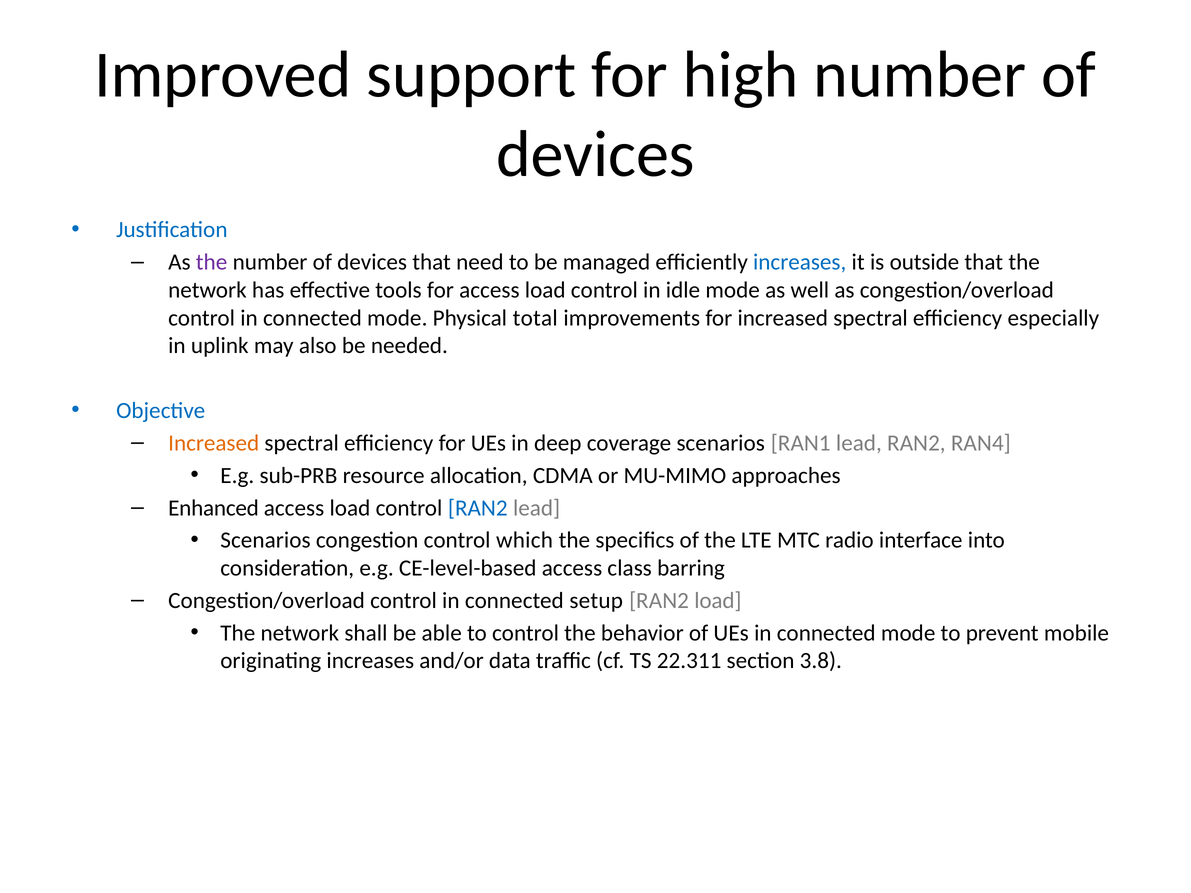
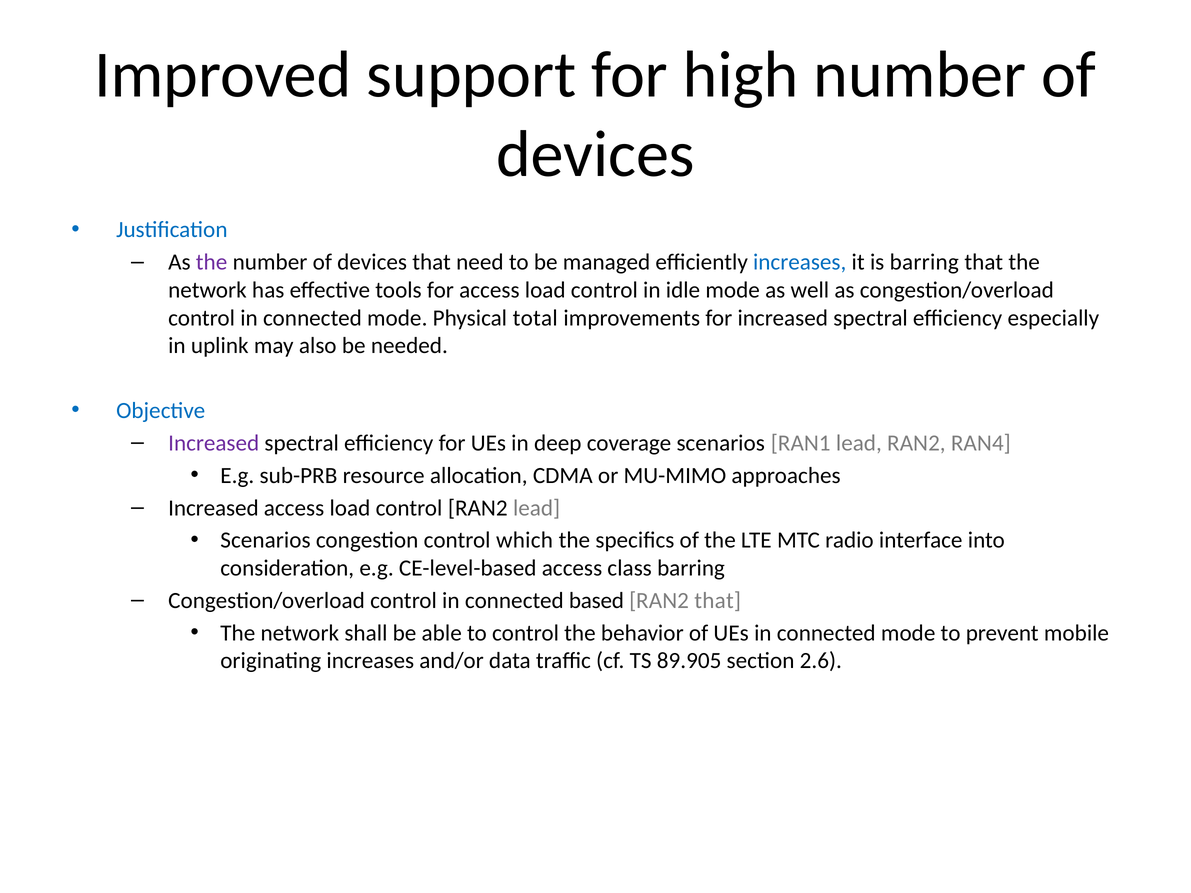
is outside: outside -> barring (924, 262)
Increased colour: orange -> purple (214, 443)
Enhanced: Enhanced -> Increased (213, 508)
RAN2 colour: blue -> black (478, 508)
setup: setup -> based (596, 601)
RAN2 load: load -> that (718, 601)
22.311: 22.311 -> 89.905 (689, 661)
3.8: 3.8 -> 2.6 (821, 661)
